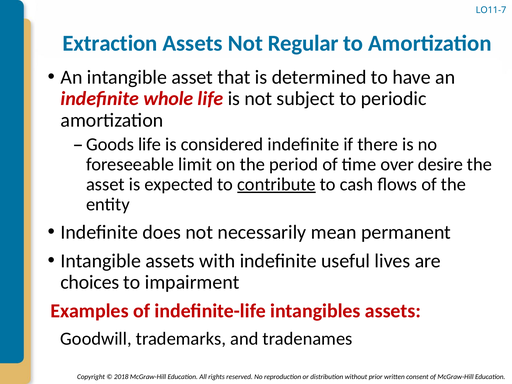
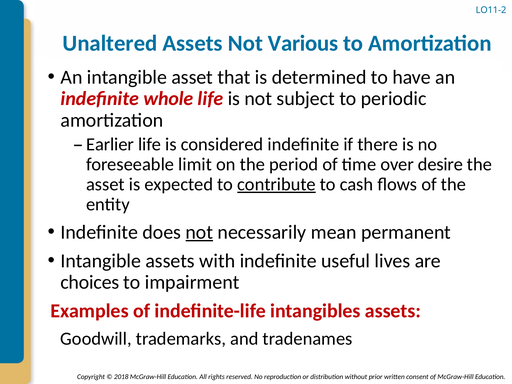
LO11-7: LO11-7 -> LO11-2 (491, 10)
Extraction: Extraction -> Unaltered (110, 43)
Regular: Regular -> Various (303, 43)
Goods: Goods -> Earlier (110, 144)
not underline: none -> present (199, 232)
